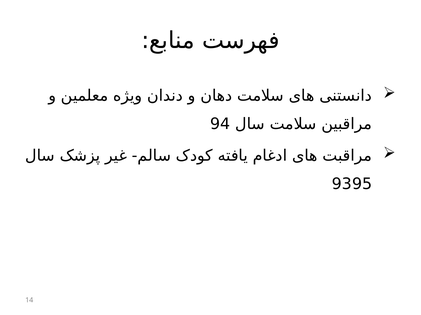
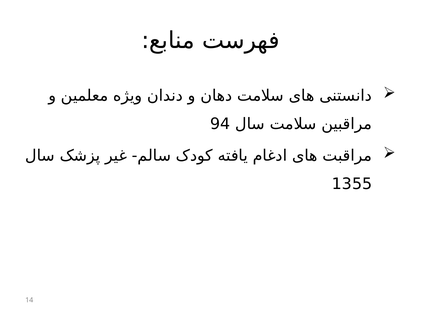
9395: 9395 -> 1355 (352, 184)
